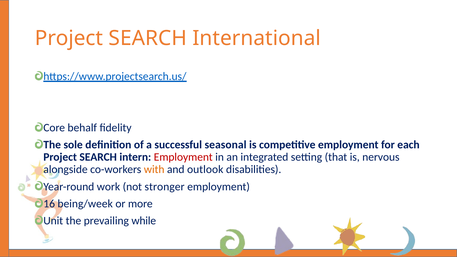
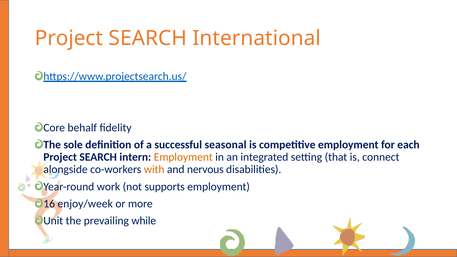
Employment colour: red -> orange (183, 157)
nervous: nervous -> connect (381, 157)
outlook: outlook -> nervous (205, 170)
stronger: stronger -> supports (165, 187)
being/week: being/week -> enjoy/week (85, 204)
